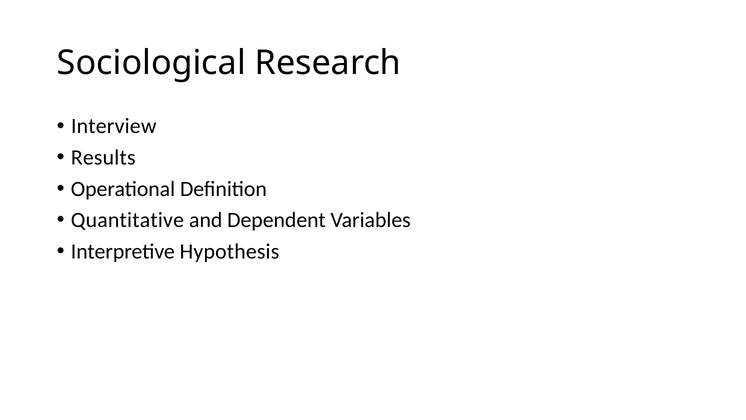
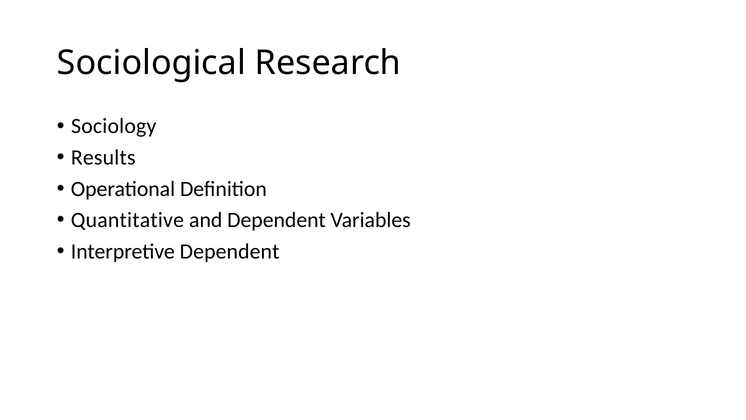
Interview: Interview -> Sociology (114, 126)
Interpretive Hypothesis: Hypothesis -> Dependent (230, 251)
